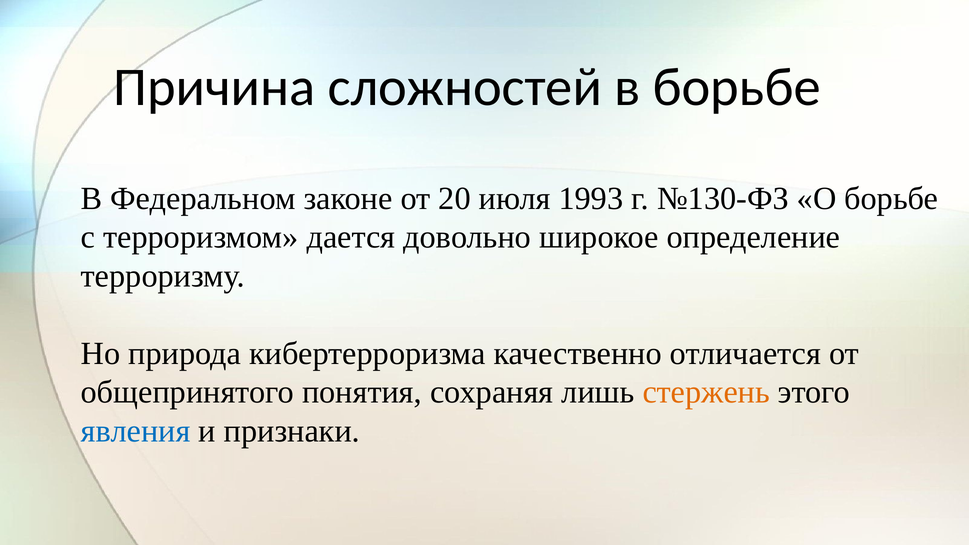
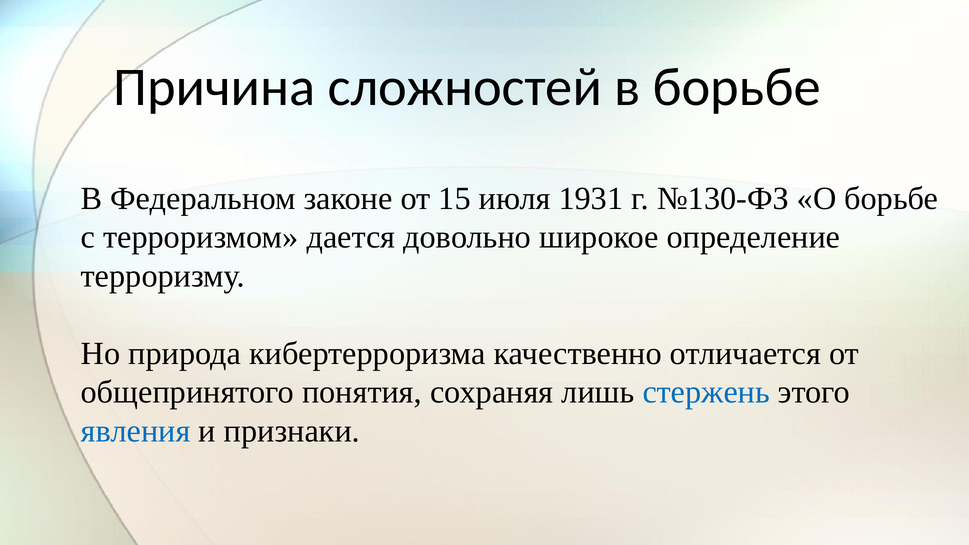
20: 20 -> 15 (455, 198)
1993: 1993 -> 1931 (591, 198)
стержень colour: orange -> blue (706, 392)
